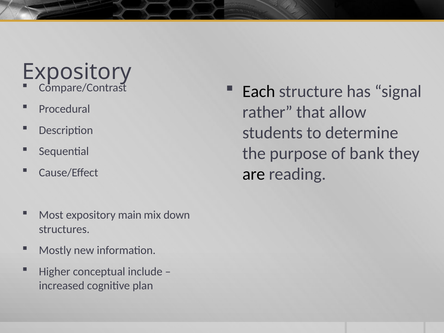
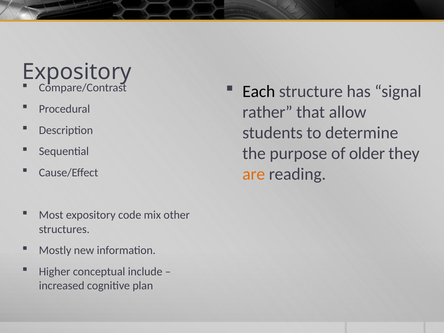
bank: bank -> older (367, 153)
are colour: black -> orange (254, 174)
main: main -> code (130, 215)
down: down -> other (177, 215)
